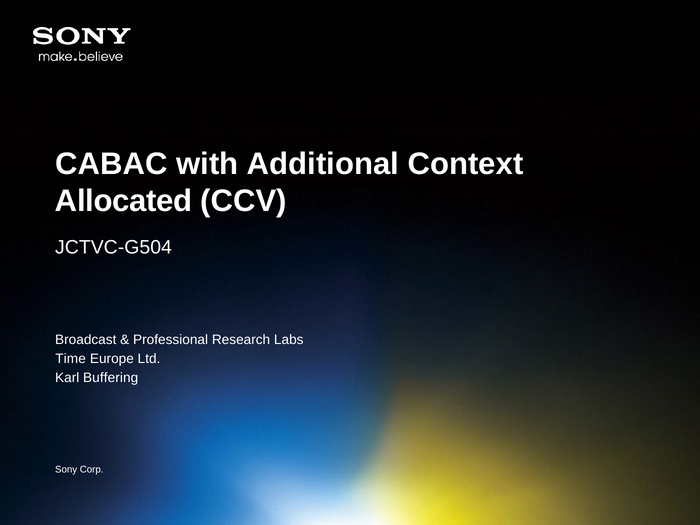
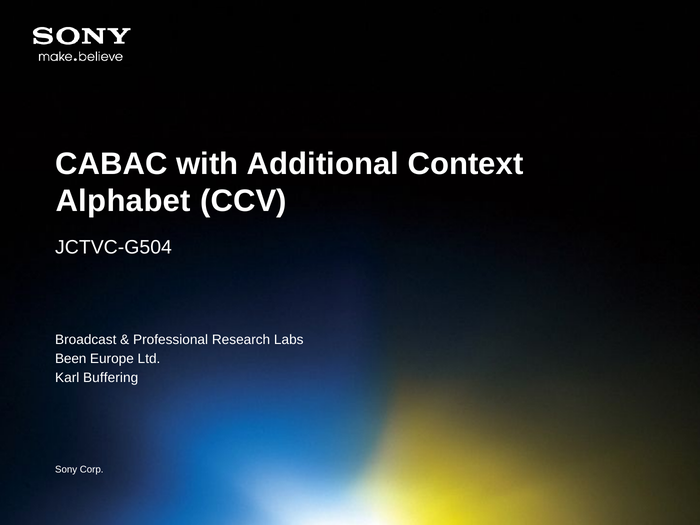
Allocated: Allocated -> Alphabet (123, 201)
Time: Time -> Been (71, 359)
